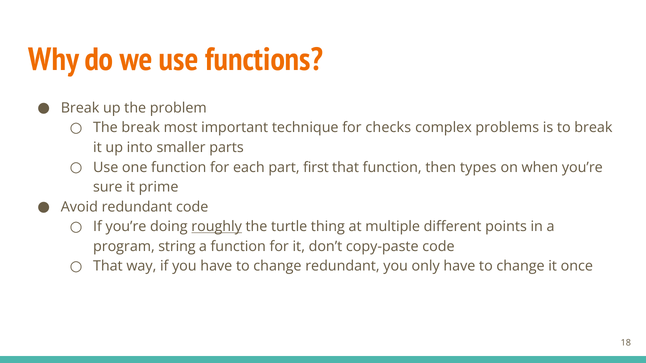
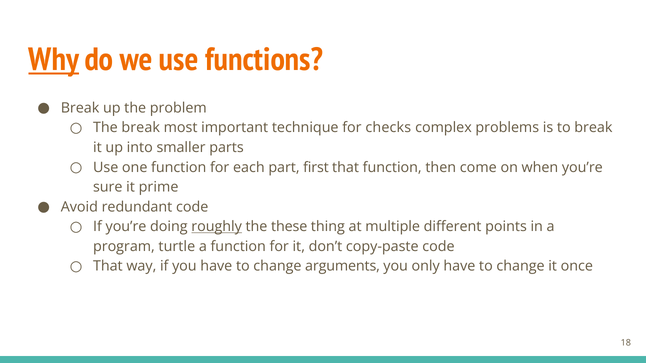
Why underline: none -> present (54, 60)
types: types -> come (478, 167)
turtle: turtle -> these (289, 227)
string: string -> turtle (177, 247)
change redundant: redundant -> arguments (343, 266)
